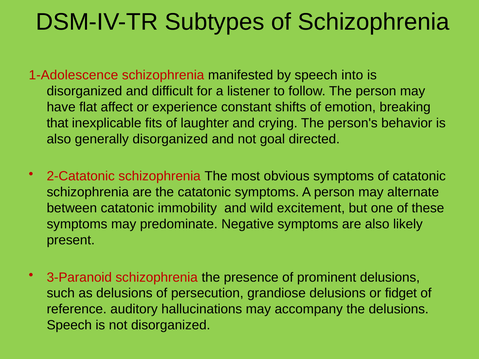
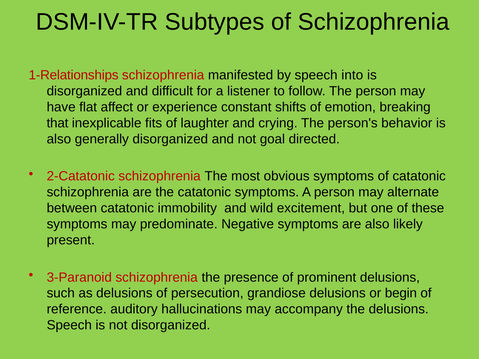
1-Adolescence: 1-Adolescence -> 1-Relationships (74, 75)
fidget: fidget -> begin (401, 293)
